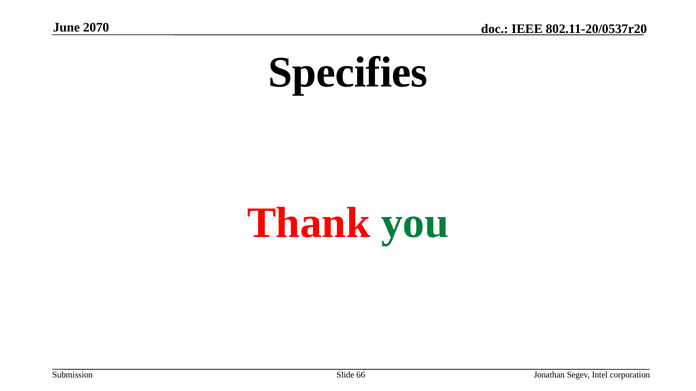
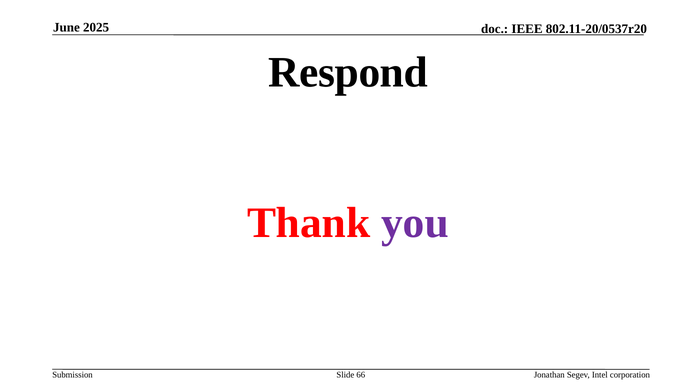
2070: 2070 -> 2025 (96, 28)
Specifies: Specifies -> Respond (348, 73)
you colour: green -> purple (415, 223)
